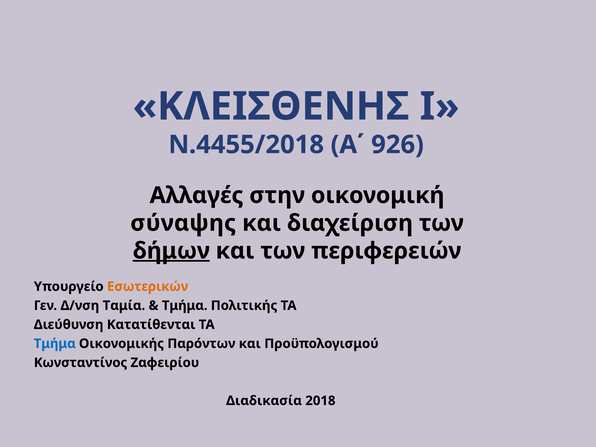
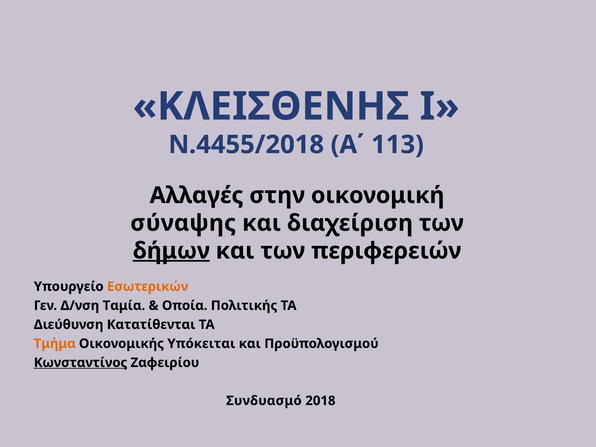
926: 926 -> 113 (398, 145)
Τμήμα: Τμήμα -> Οποία (185, 306)
Τμήμα colour: blue -> orange (55, 344)
Παρόντων: Παρόντων -> Υπόκειται (201, 344)
Κωνσταντίνος underline: none -> present (81, 363)
Διαδικασία: Διαδικασία -> Συνδυασμό (264, 401)
